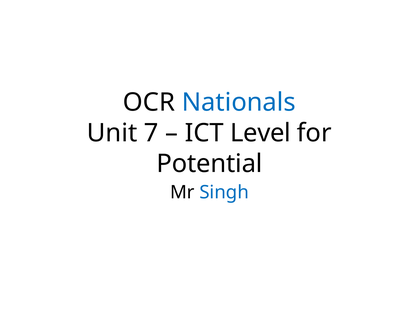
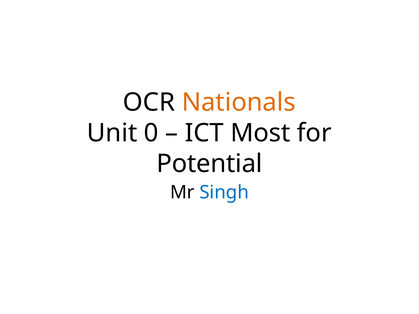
Nationals colour: blue -> orange (239, 102)
7: 7 -> 0 (151, 133)
Level: Level -> Most (260, 133)
